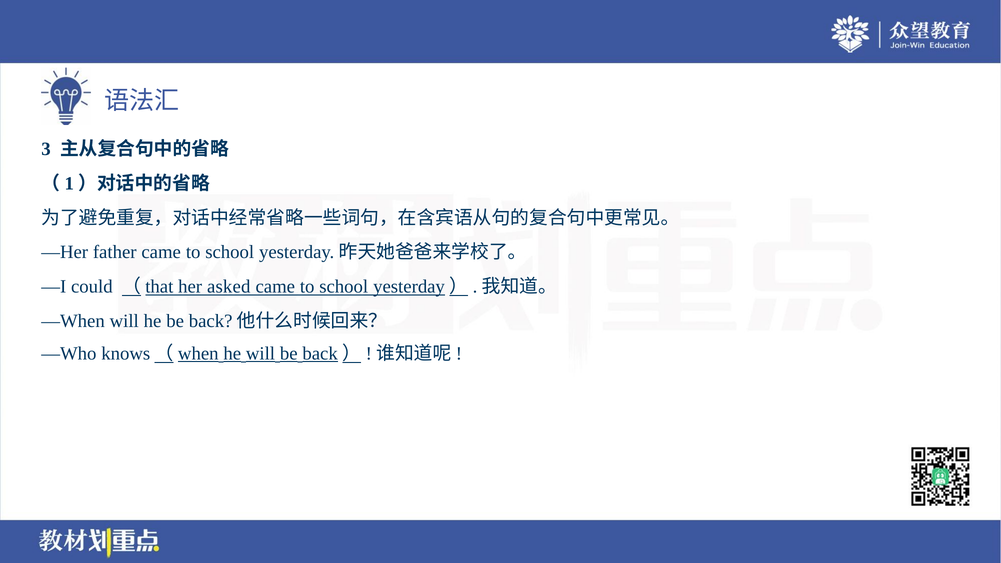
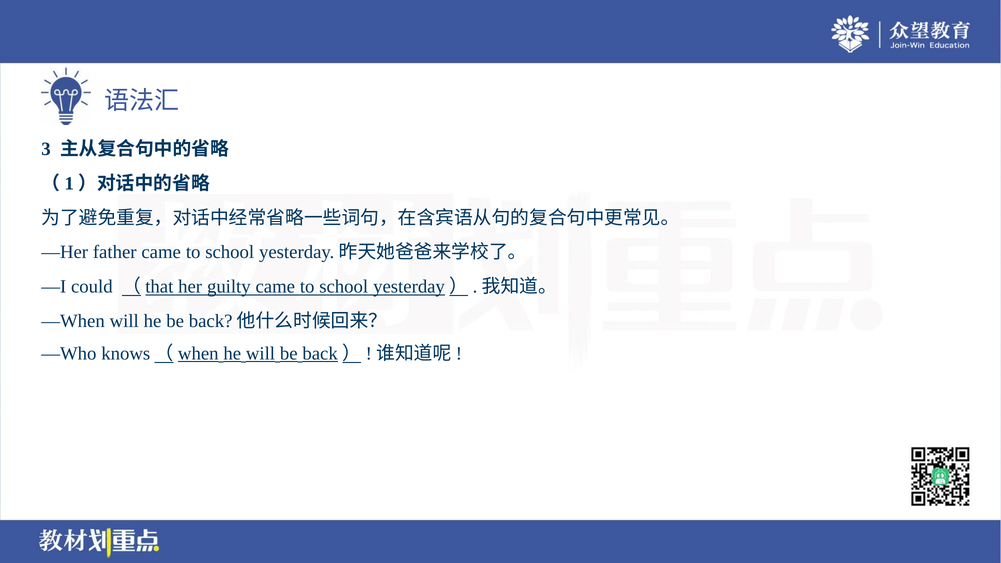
asked: asked -> guilty (229, 287)
